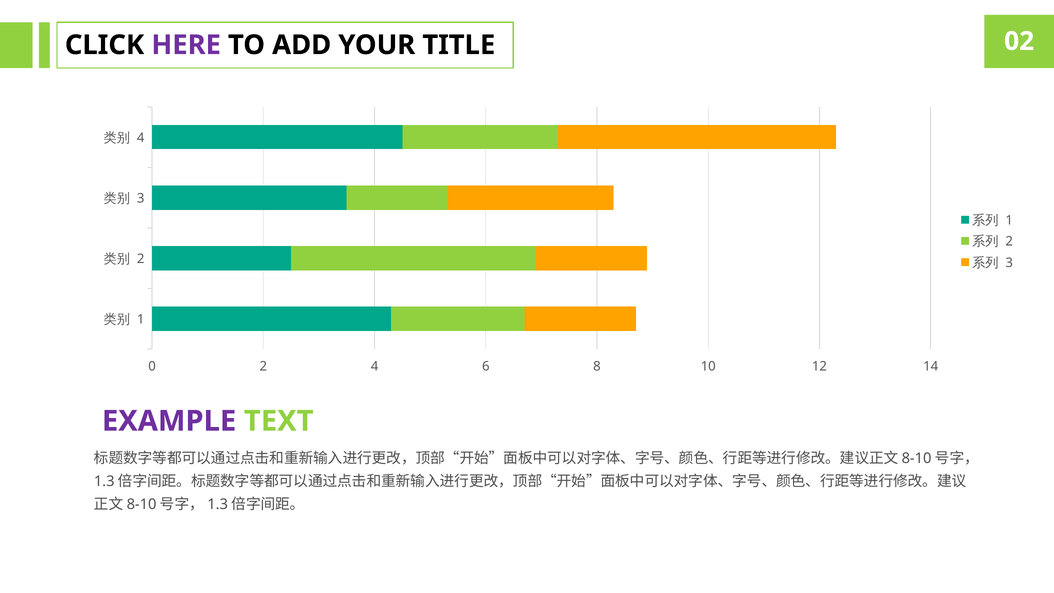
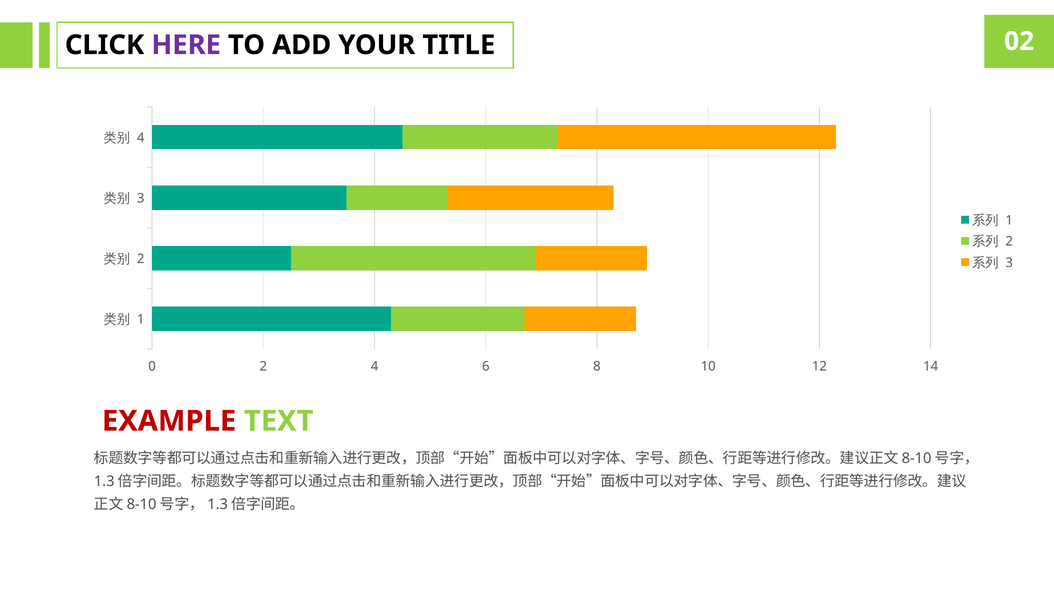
EXAMPLE colour: purple -> red (169, 421)
